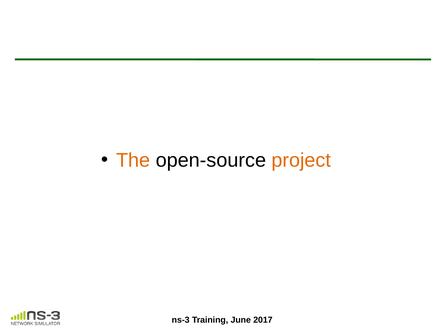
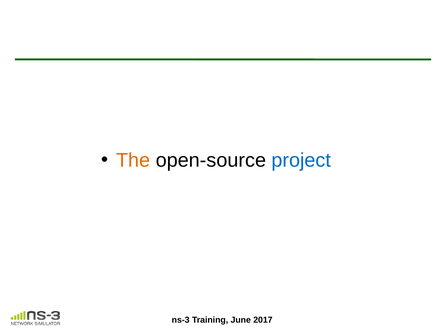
project colour: orange -> blue (301, 161)
